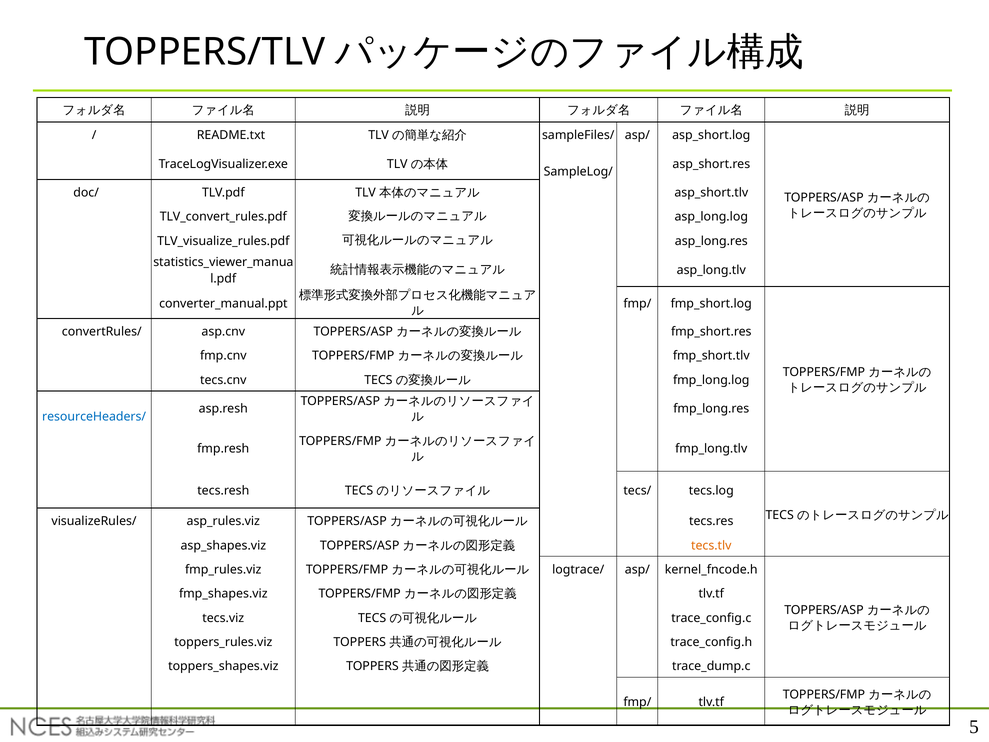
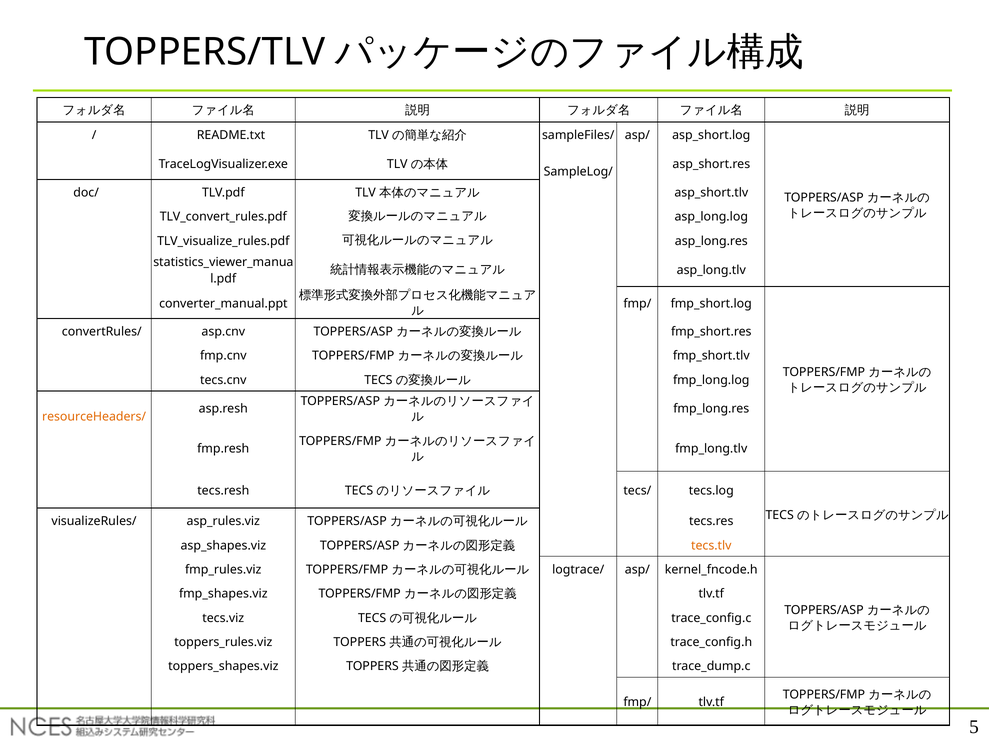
resourceHeaders/ colour: blue -> orange (94, 416)
